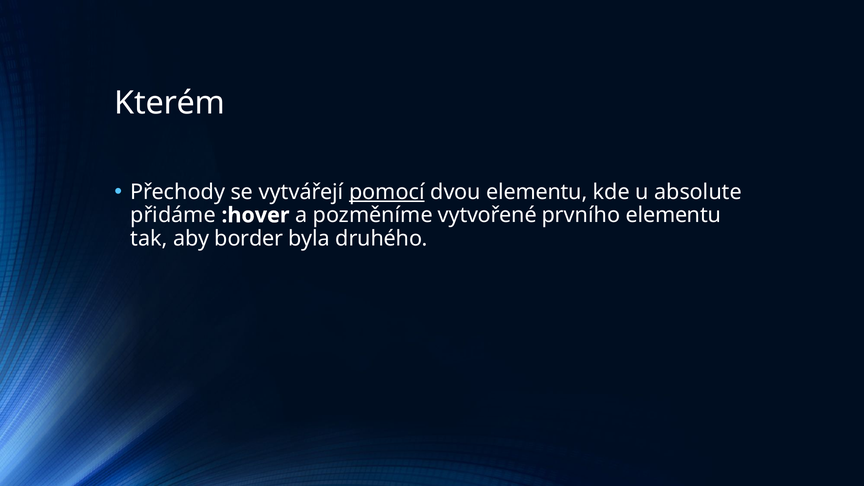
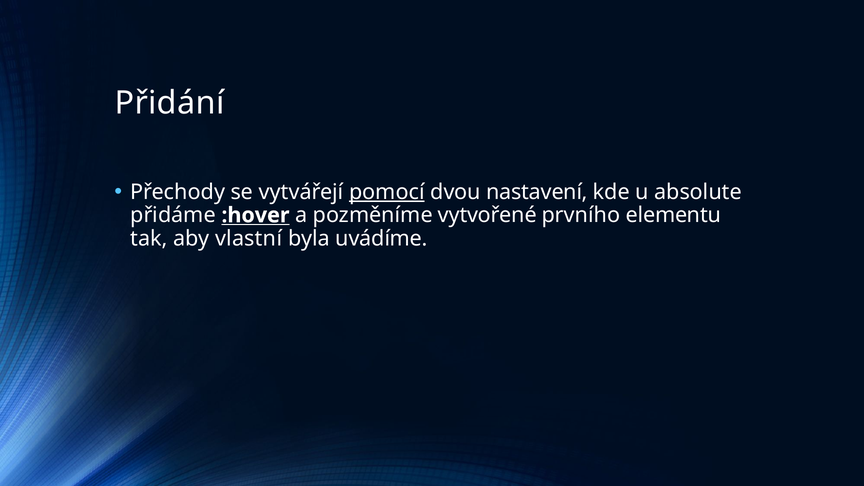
Kterém: Kterém -> Přidání (170, 103)
dvou elementu: elementu -> nastavení (537, 192)
:hover underline: none -> present (255, 215)
border: border -> vlastní (249, 239)
druhého: druhého -> uvádíme (382, 239)
